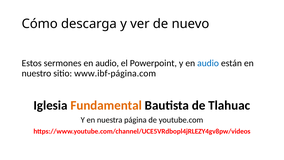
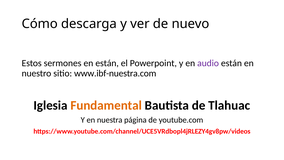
sermones en audio: audio -> están (107, 63)
audio colour: blue -> purple (208, 63)
www.ibf-página.com: www.ibf-página.com -> www.ibf-nuestra.com (115, 73)
